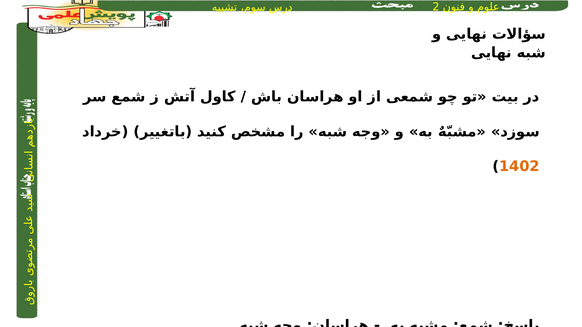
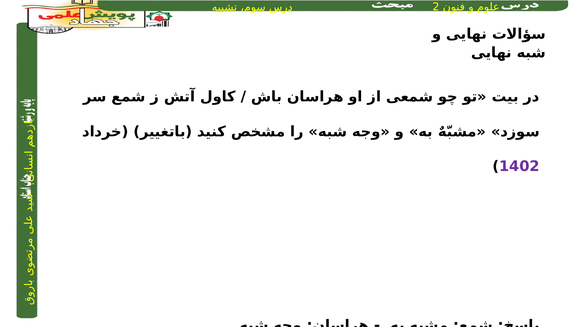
1402 colour: orange -> purple (519, 167)
